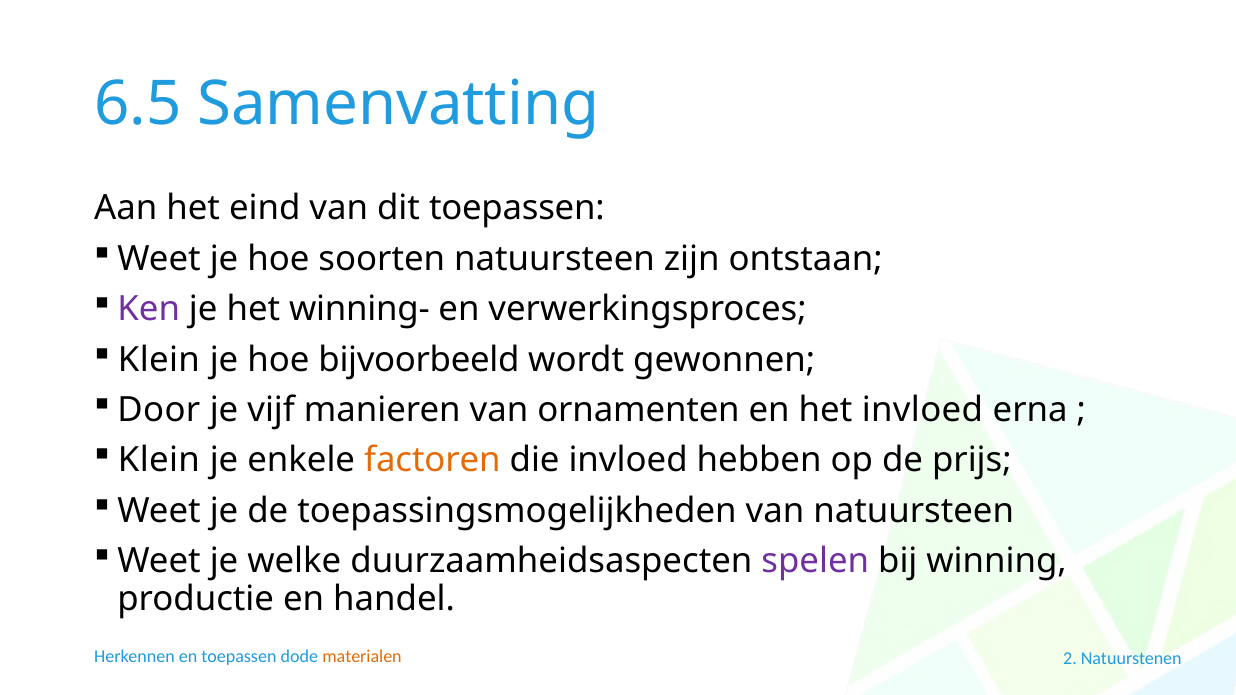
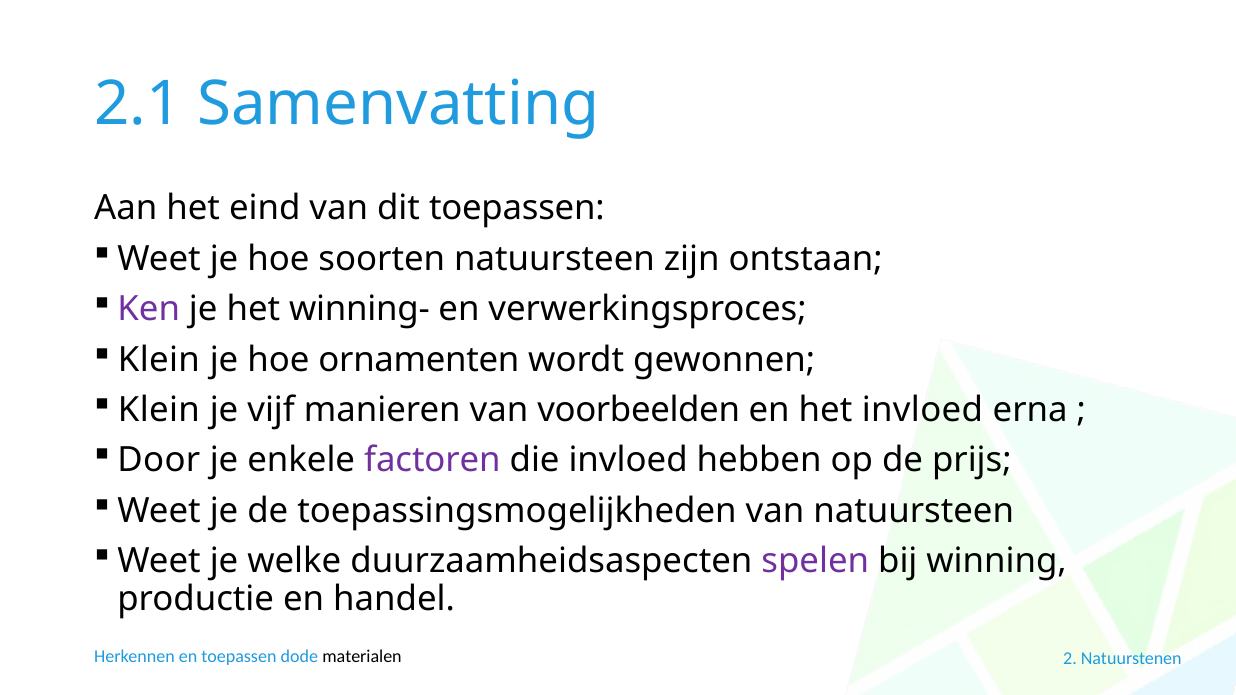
6.5: 6.5 -> 2.1 (138, 104)
bijvoorbeeld: bijvoorbeeld -> ornamenten (419, 360)
Door: Door -> Klein (159, 410)
ornamenten: ornamenten -> voorbeelden (639, 410)
Klein: Klein -> Door (159, 461)
factoren colour: orange -> purple (432, 461)
materialen colour: orange -> black (362, 656)
